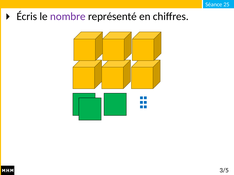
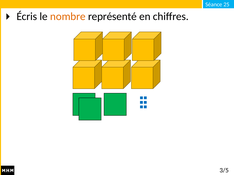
nombre colour: purple -> orange (68, 16)
